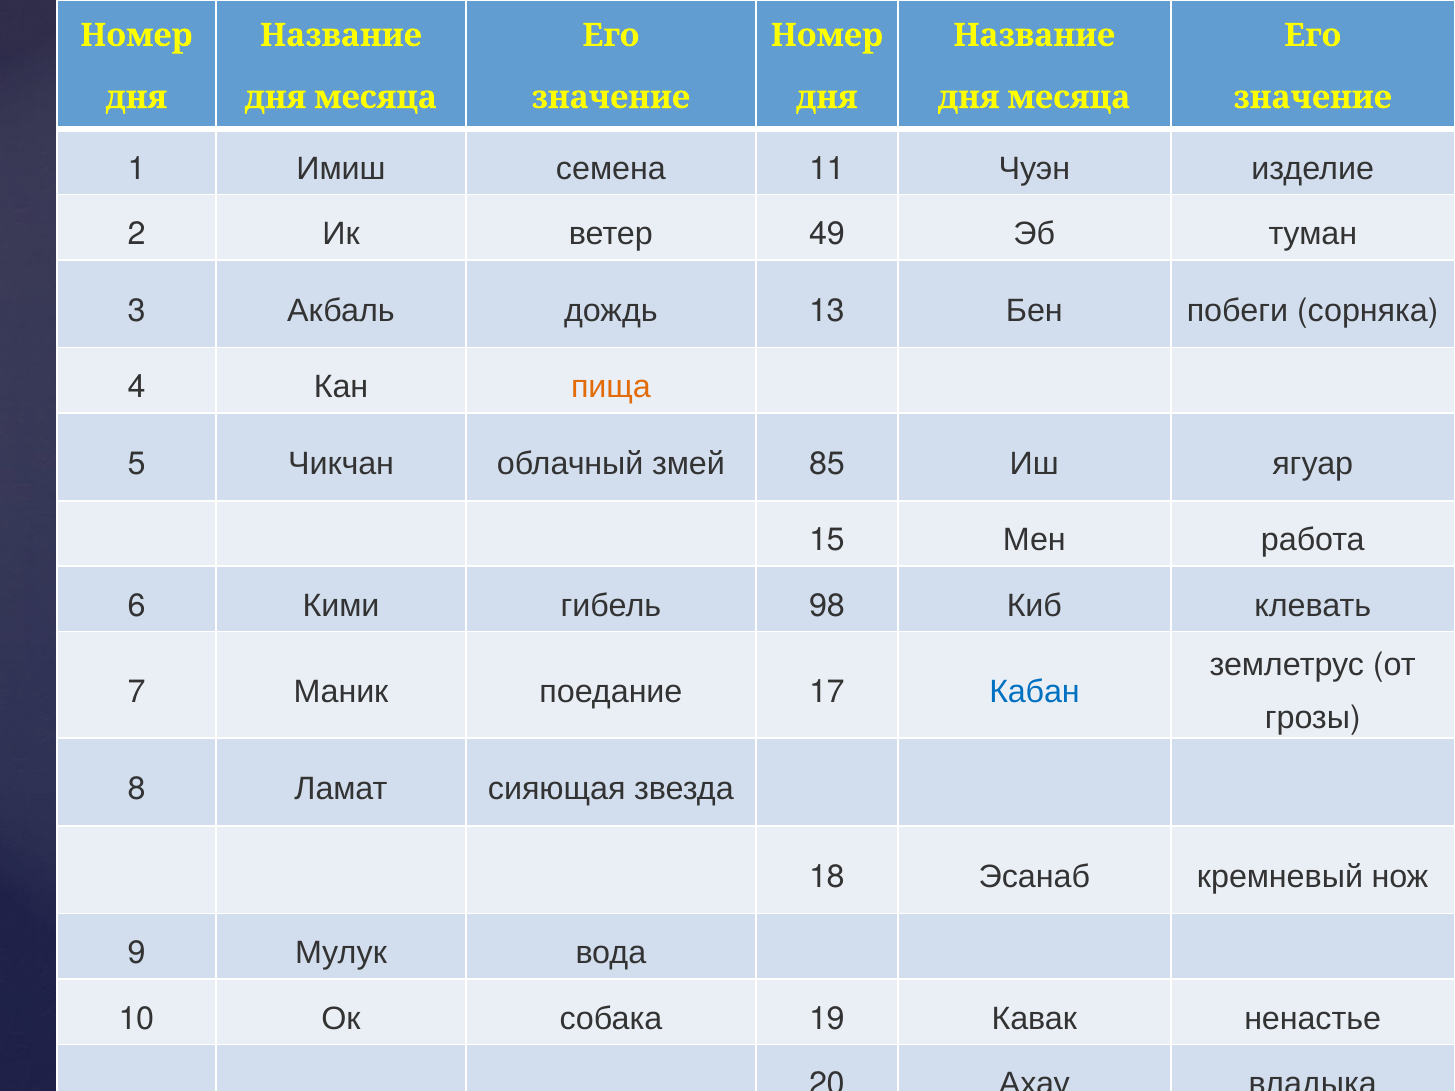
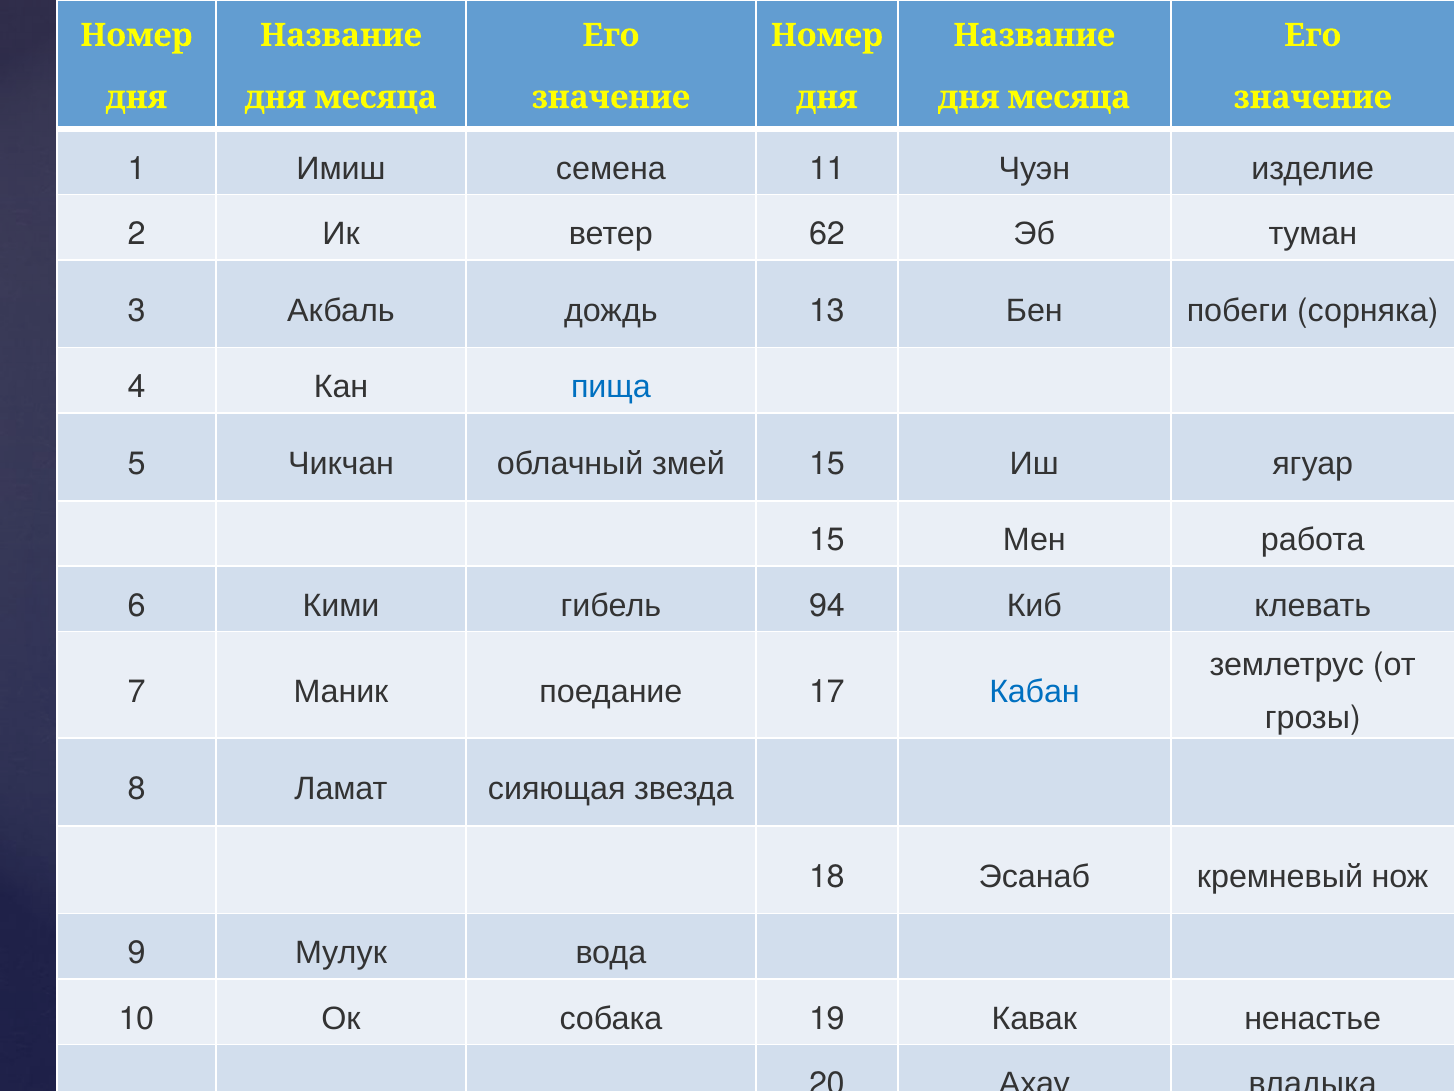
49: 49 -> 62 (827, 234)
пища colour: orange -> blue (611, 387)
змей 85: 85 -> 15 (827, 464)
98: 98 -> 94 (827, 606)
